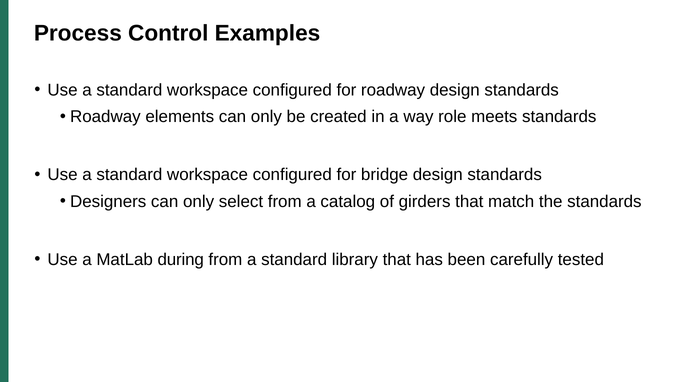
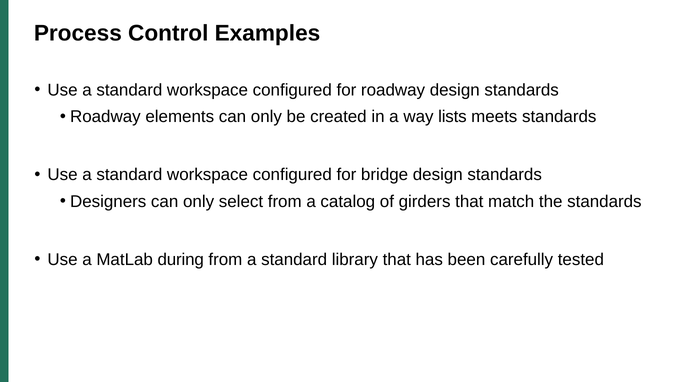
role: role -> lists (452, 117)
